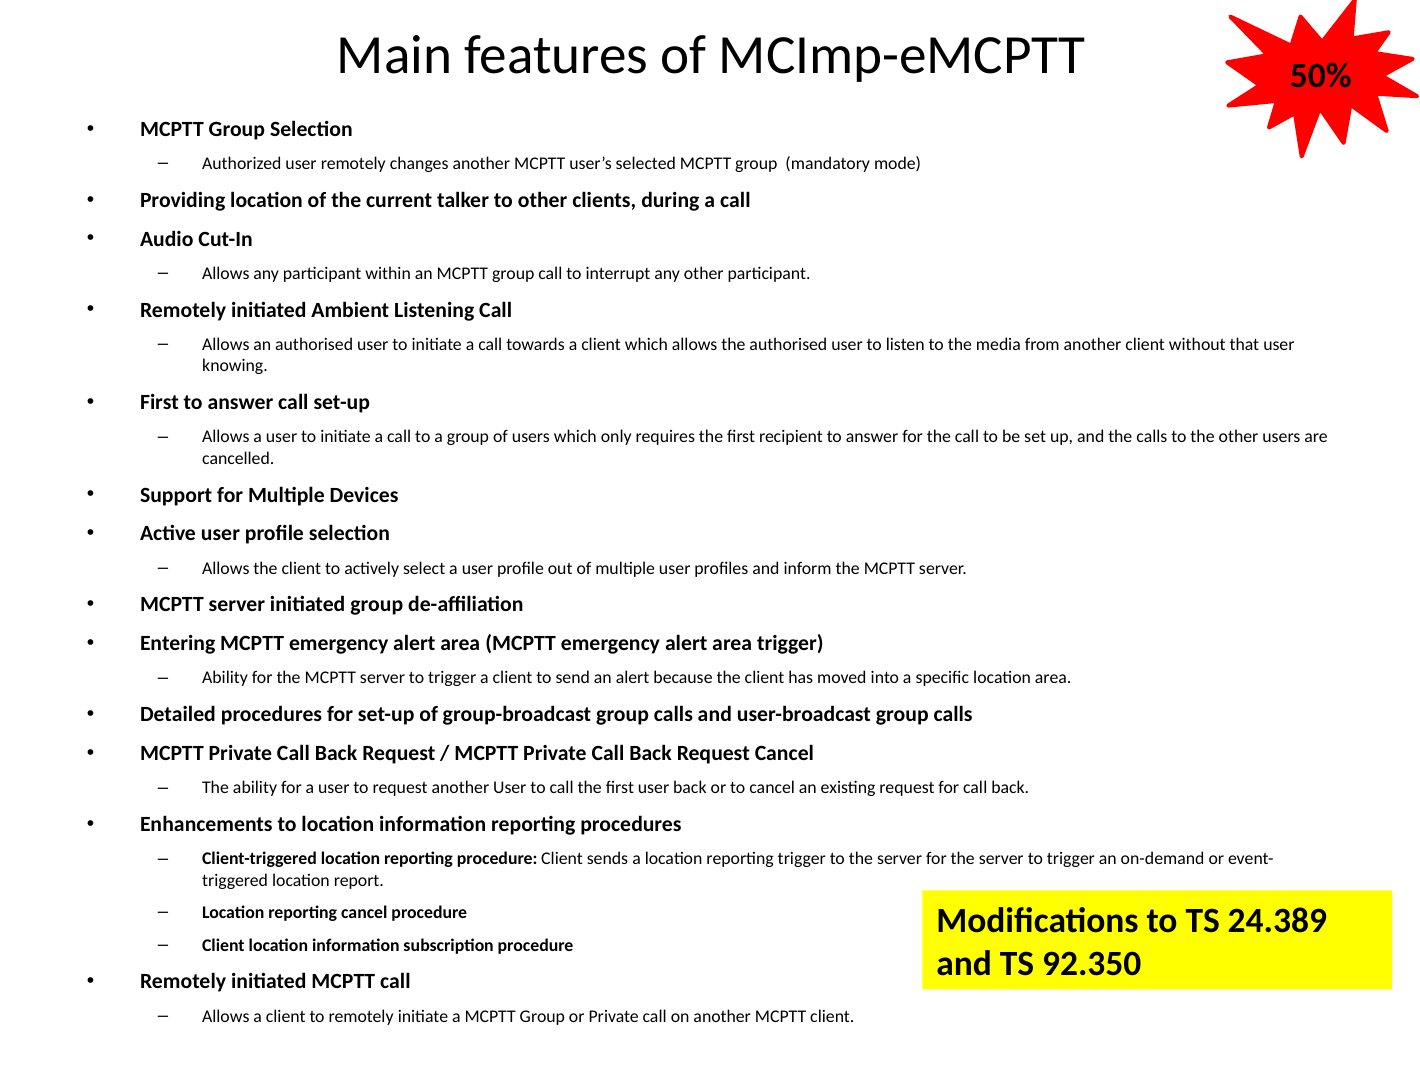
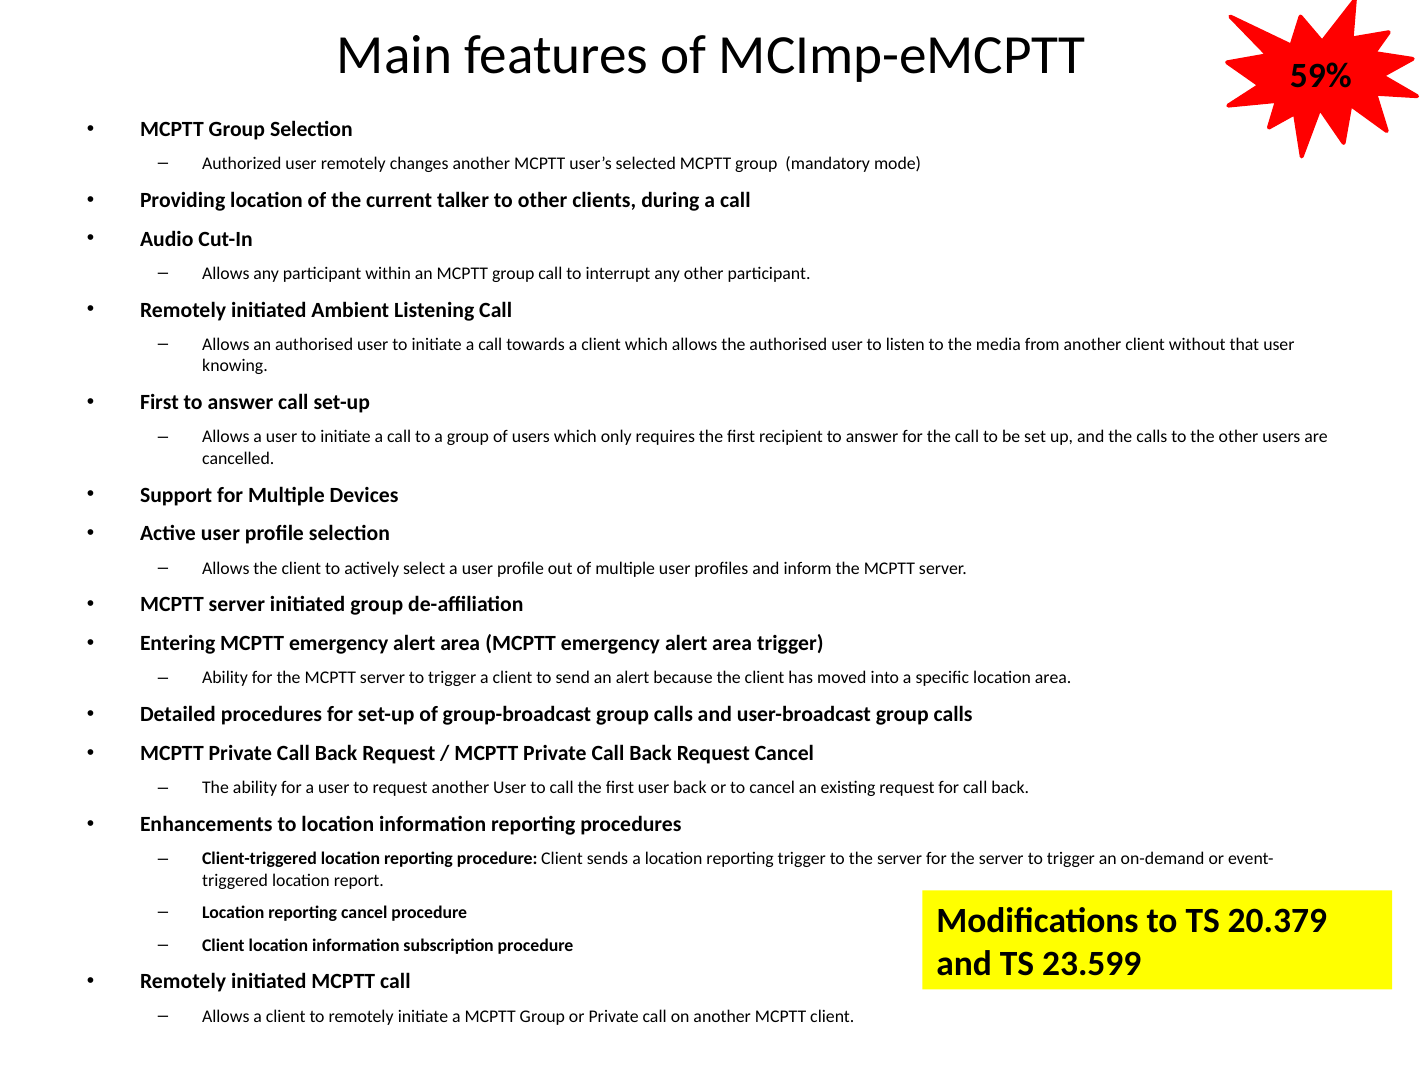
50%: 50% -> 59% (1321, 76)
24.389: 24.389 -> 20.379 (1277, 921)
92.350: 92.350 -> 23.599 (1092, 964)
